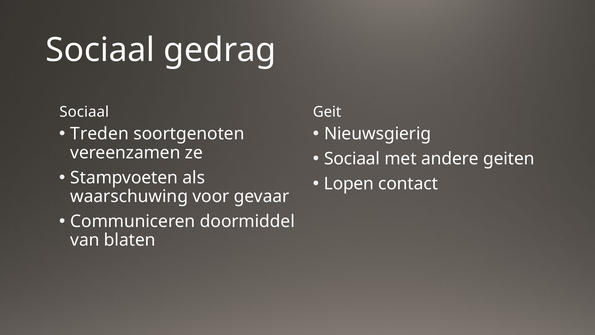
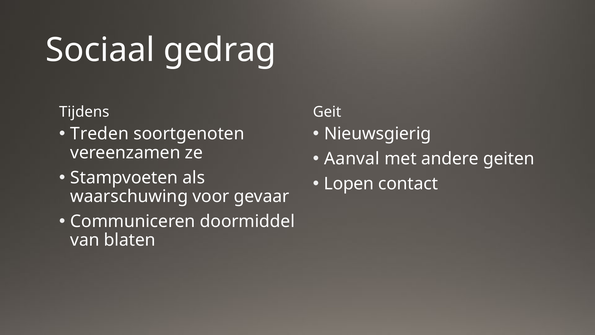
Sociaal: Sociaal -> Tijdens (84, 112)
Sociaal: Sociaal -> Aanval (352, 159)
